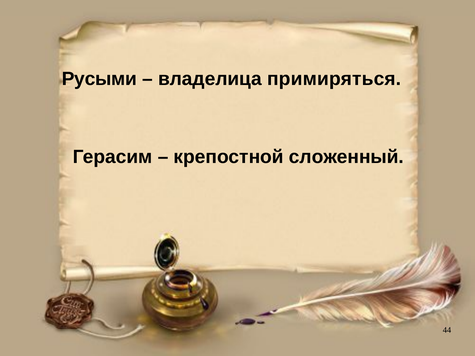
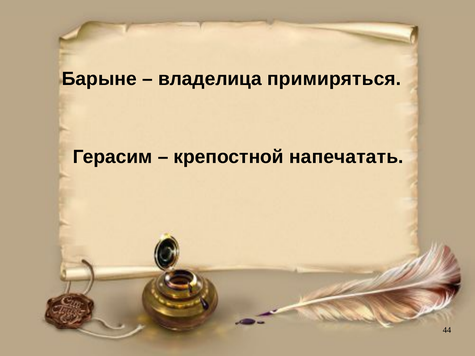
Русыми: Русыми -> Барыне (99, 79)
сложенный: сложенный -> напечатать (346, 157)
